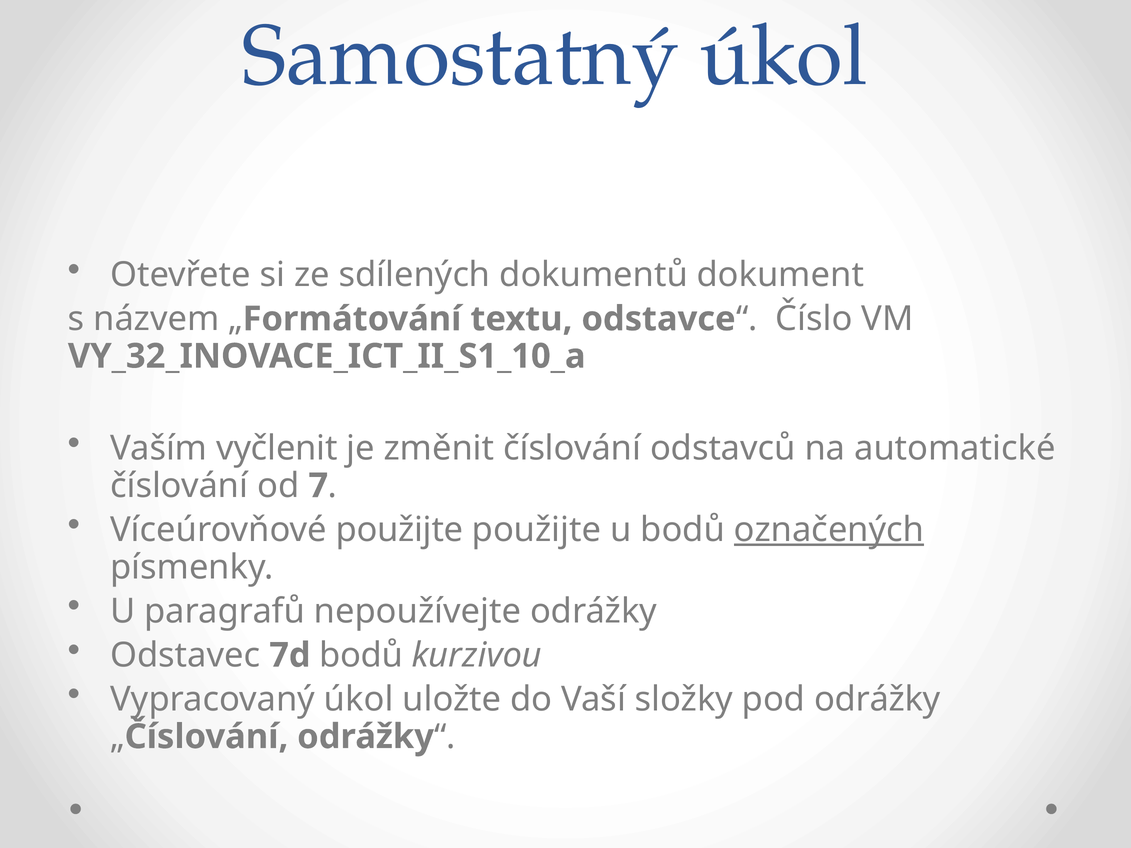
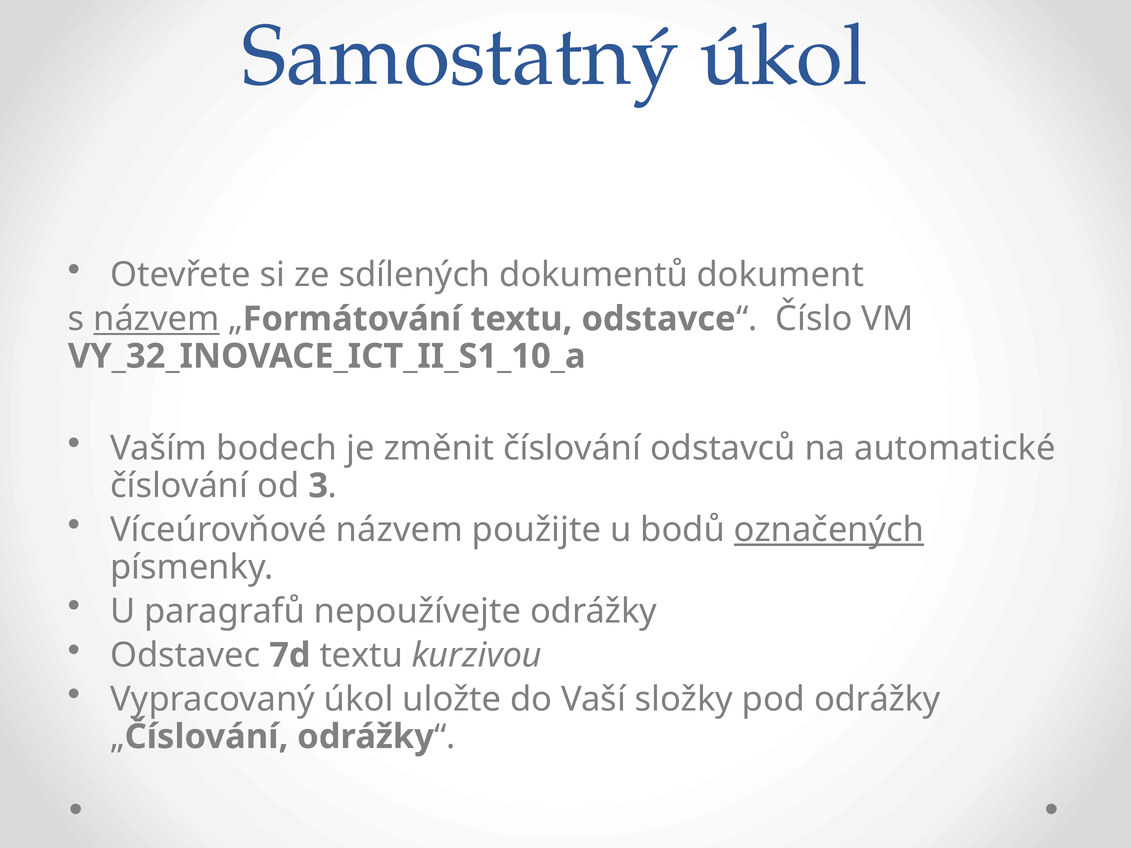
názvem underline: none -> present (156, 319)
vyčlenit: vyčlenit -> bodech (277, 449)
7: 7 -> 3 (318, 486)
Víceúrovňové použijte: použijte -> názvem (399, 530)
7d bodů: bodů -> textu (361, 656)
